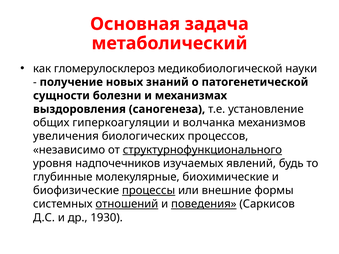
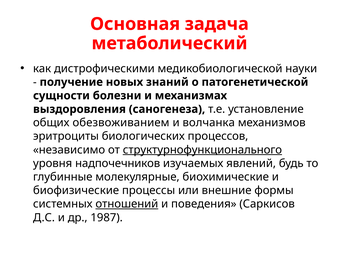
гломерулосклероз: гломерулосклероз -> дистрофическими (104, 69)
гиперкоагуляции: гиперкоагуляции -> обезвоживанием (121, 123)
увеличения: увеличения -> эритроциты (66, 136)
процессы underline: present -> none (149, 191)
поведения underline: present -> none (204, 204)
1930: 1930 -> 1987 (107, 218)
